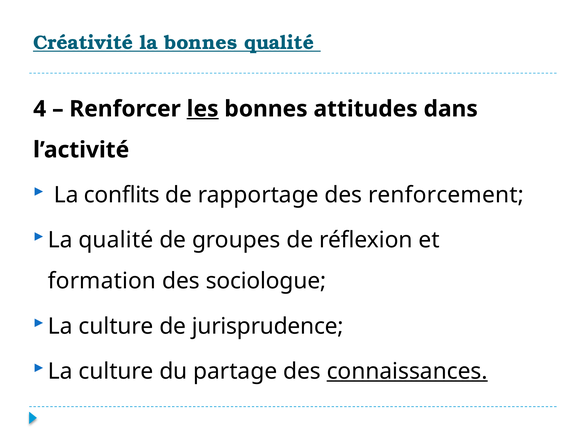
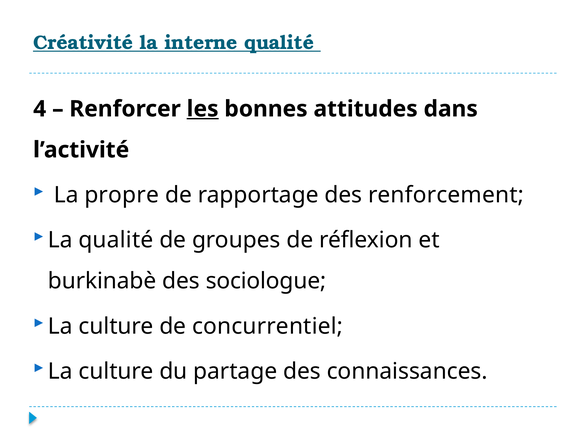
la bonnes: bonnes -> interne (201, 43)
conflits: conflits -> propre (122, 195)
formation: formation -> burkinabè (102, 281)
jurisprudence: jurisprudence -> concurrentiel (268, 327)
connaissances underline: present -> none (407, 372)
